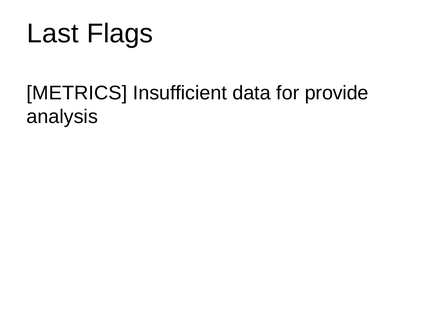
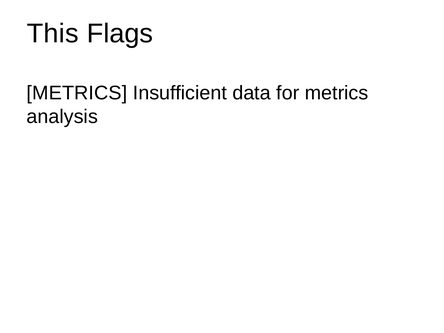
Last: Last -> This (53, 34)
for provide: provide -> metrics (337, 93)
